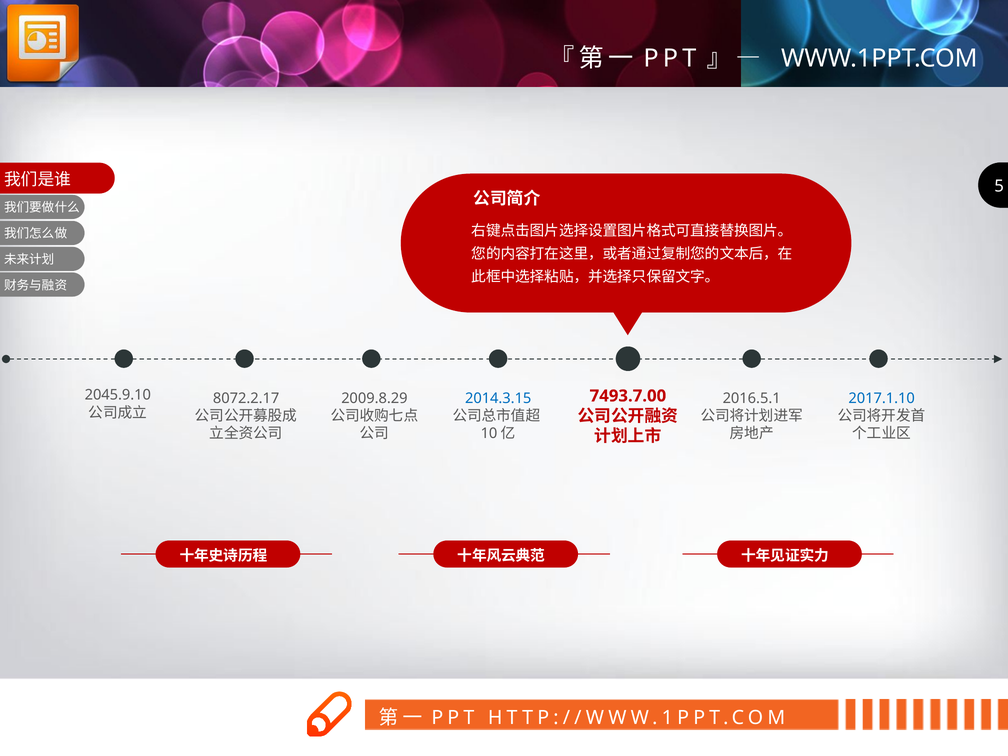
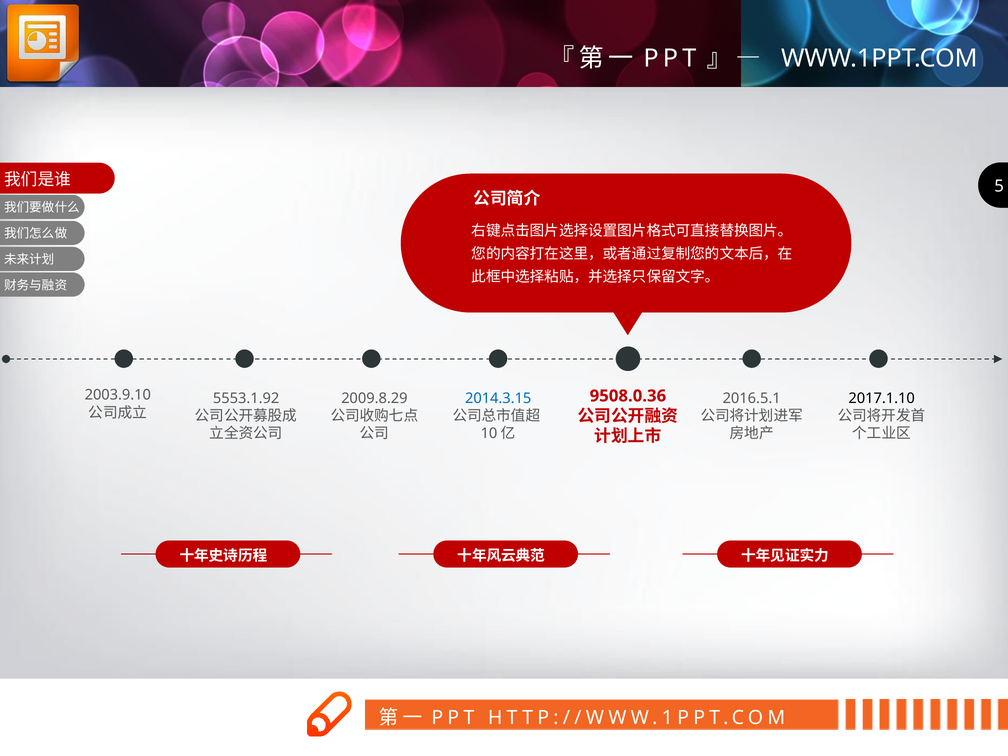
2045.9.10: 2045.9.10 -> 2003.9.10 (118, 395)
7493.7.00: 7493.7.00 -> 9508.0.36 (628, 396)
8072.2.17: 8072.2.17 -> 5553.1.92 (246, 398)
2017.1.10 colour: blue -> black (882, 398)
